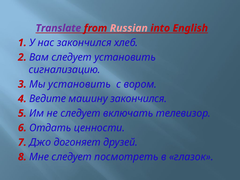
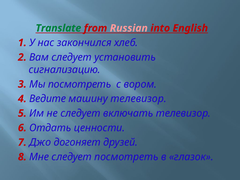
Translate colour: purple -> green (58, 28)
Мы установить: установить -> посмотреть (80, 84)
машину закончился: закончился -> телевизор (139, 99)
